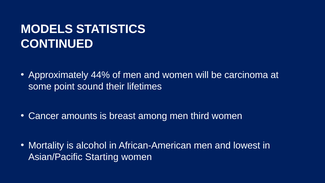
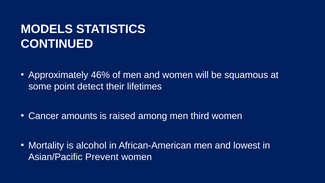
44%: 44% -> 46% (100, 75)
carcinoma: carcinoma -> squamous (246, 75)
sound: sound -> detect (90, 86)
breast: breast -> raised (122, 116)
Starting: Starting -> Prevent (102, 157)
